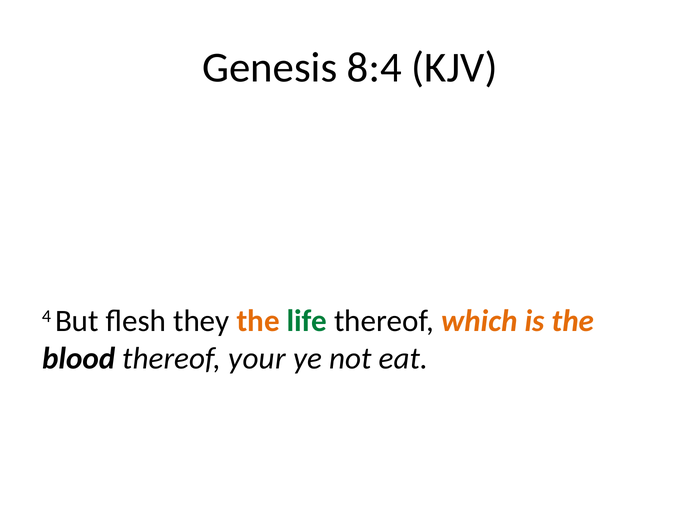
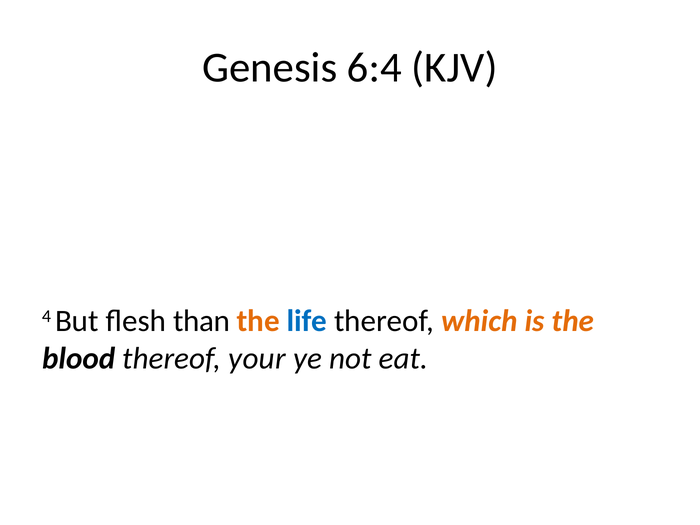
8:4: 8:4 -> 6:4 (374, 68)
they: they -> than (202, 321)
life colour: green -> blue (307, 321)
